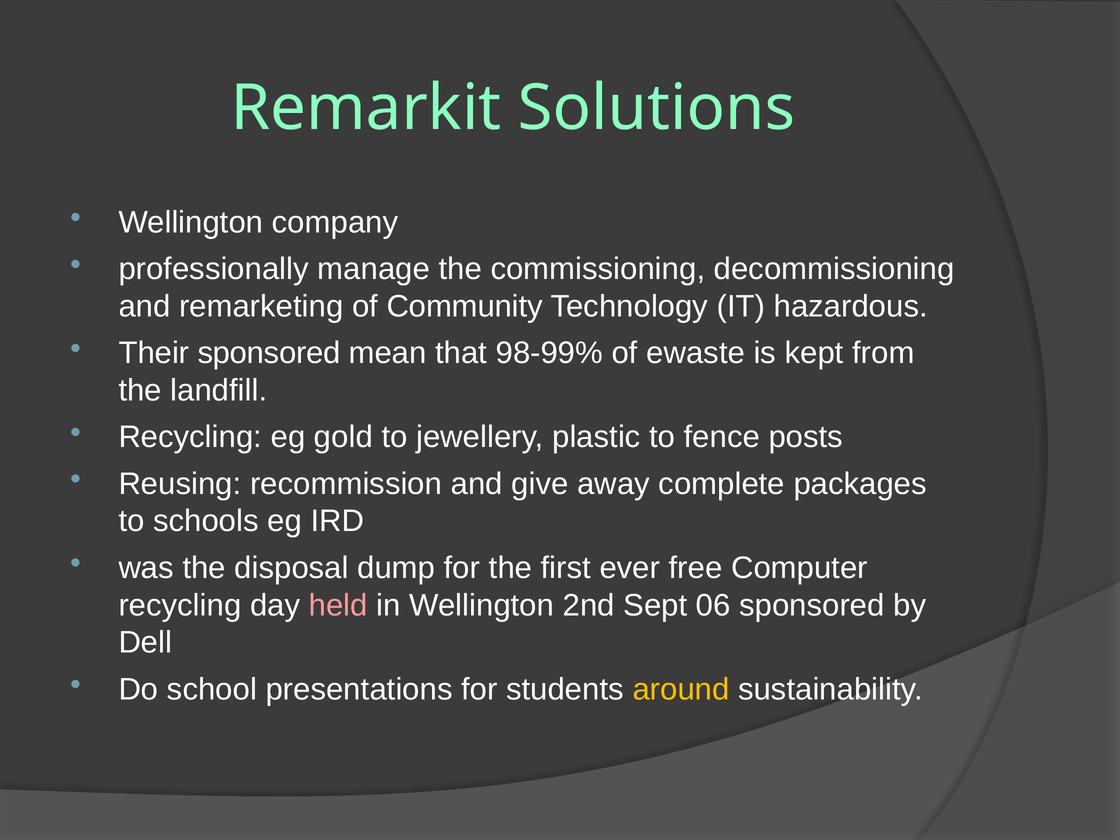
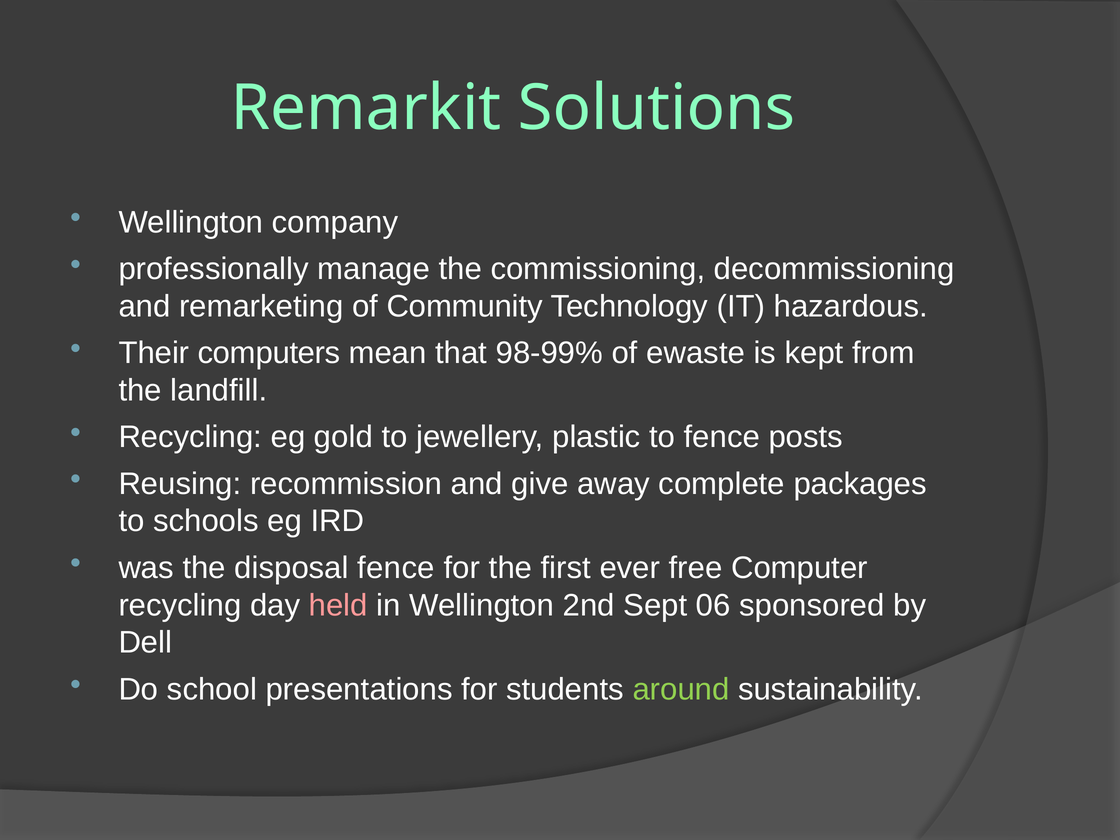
Their sponsored: sponsored -> computers (269, 353)
disposal dump: dump -> fence (396, 568)
around colour: yellow -> light green (681, 689)
